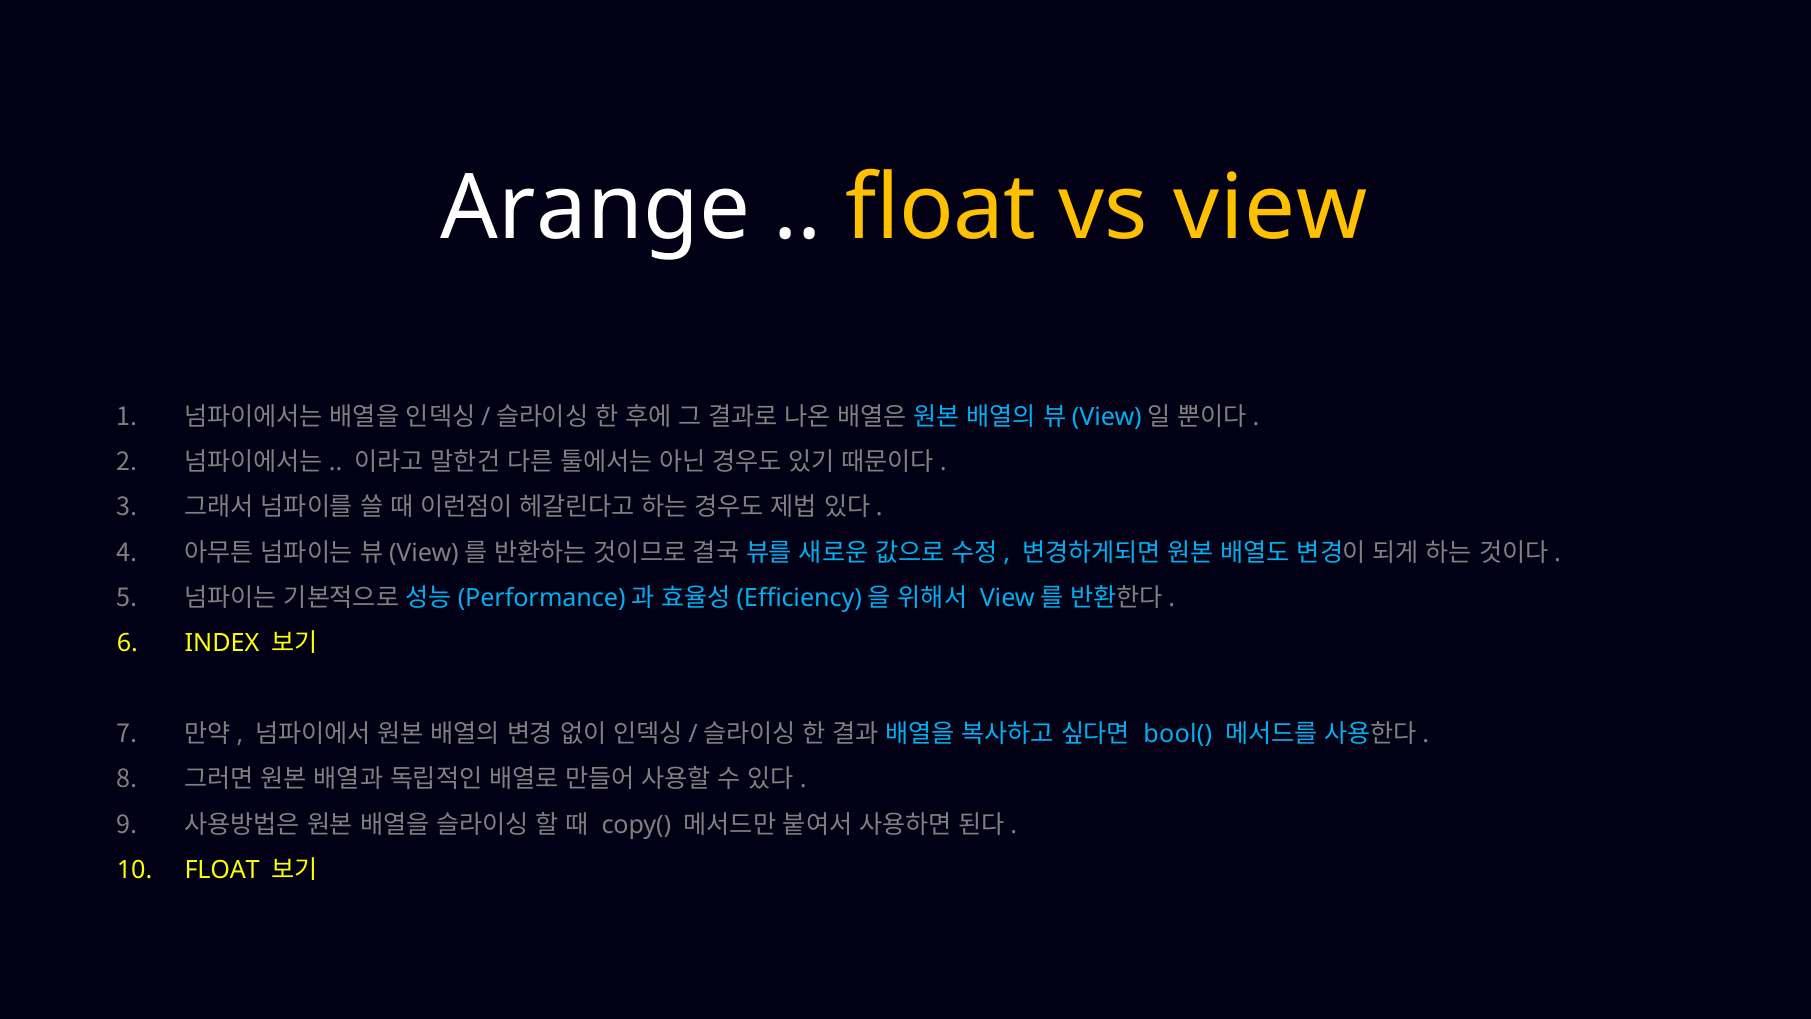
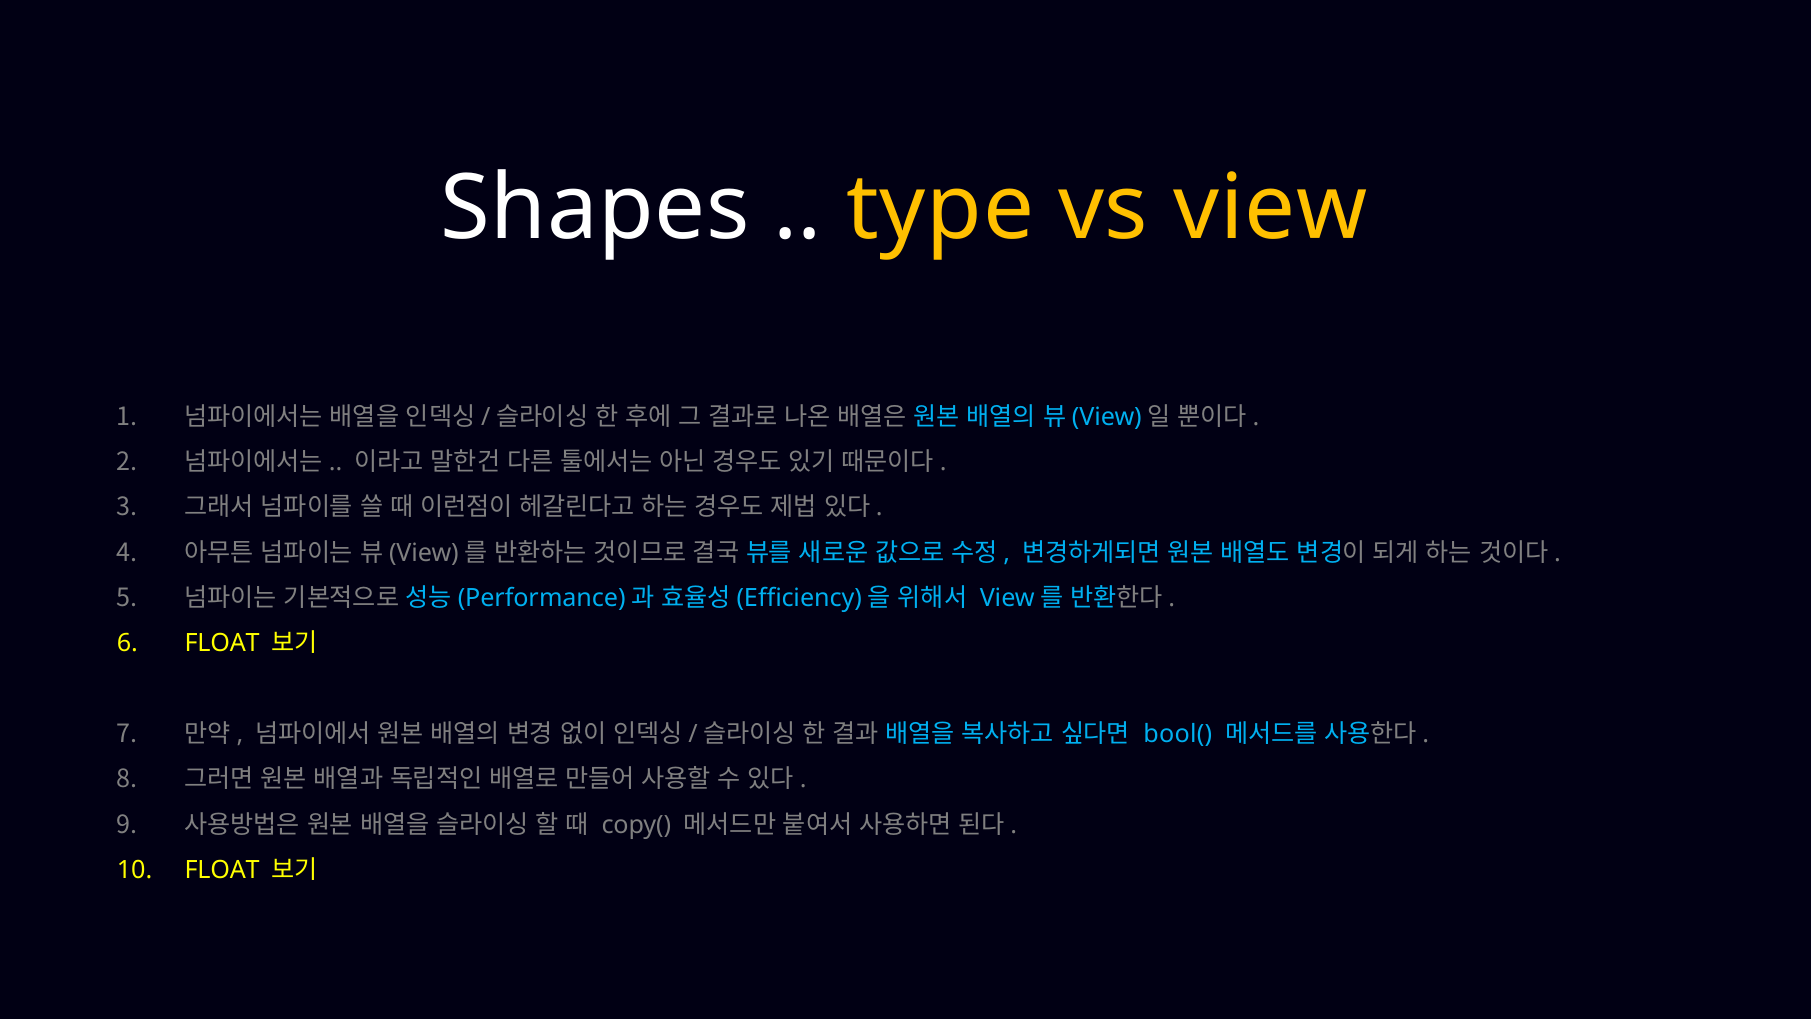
Arange: Arange -> Shapes (595, 208)
float: float -> type (940, 208)
INDEX: INDEX -> FLOAT (222, 643)
